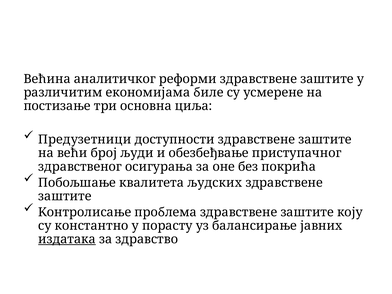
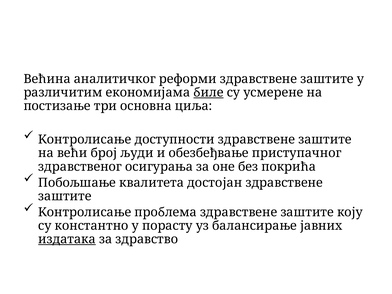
биле underline: none -> present (208, 92)
Предузетници: Предузетници -> Kонтролисање (85, 140)
људских: људских -> достојан (215, 183)
